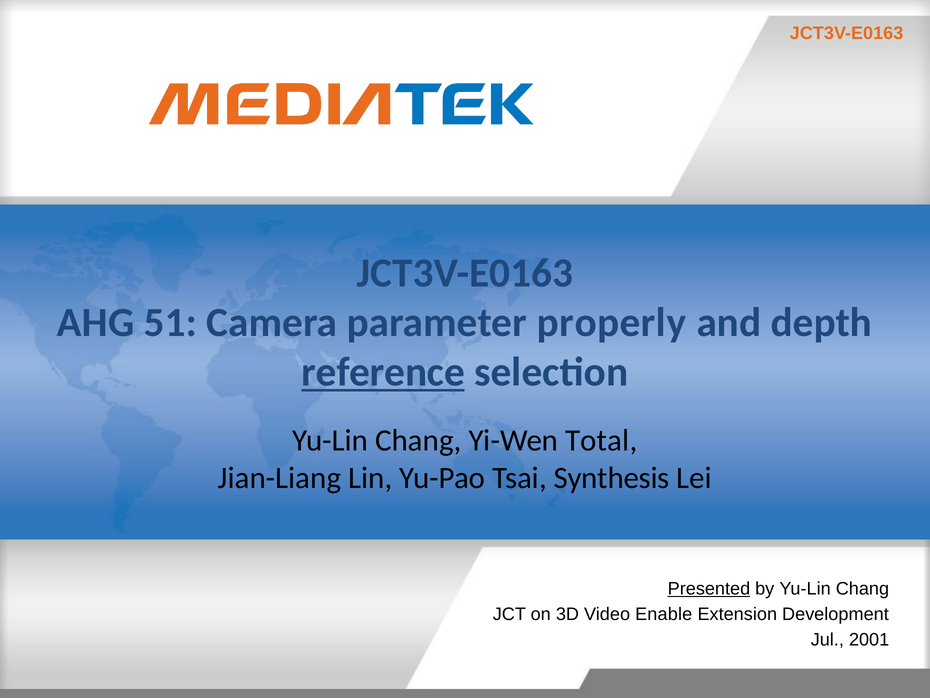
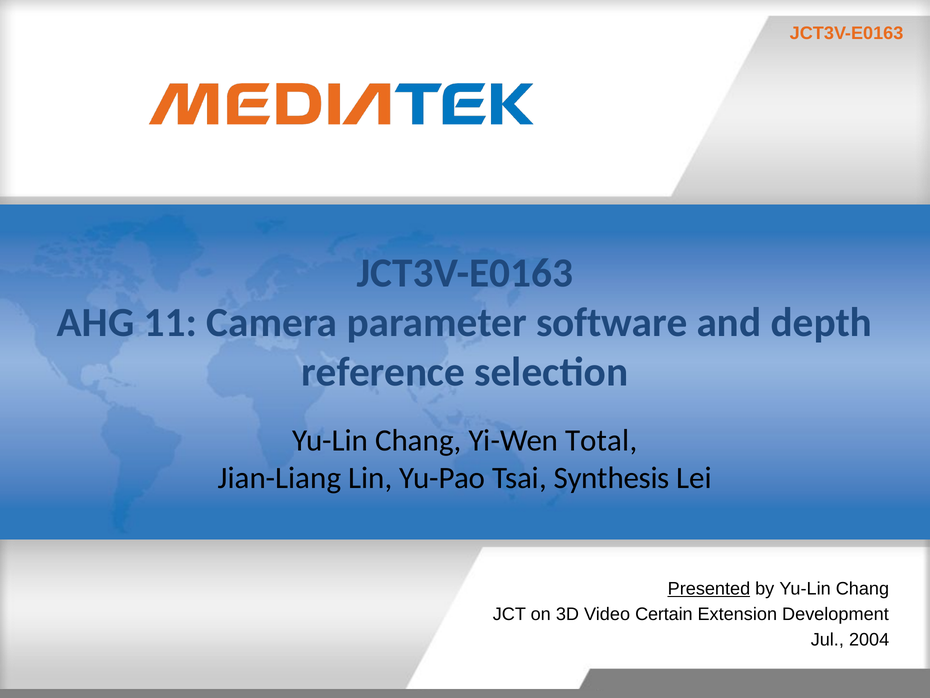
51: 51 -> 11 (170, 322)
properly: properly -> software (612, 322)
reference underline: present -> none (383, 372)
Enable: Enable -> Certain (664, 614)
2001: 2001 -> 2004 (869, 639)
